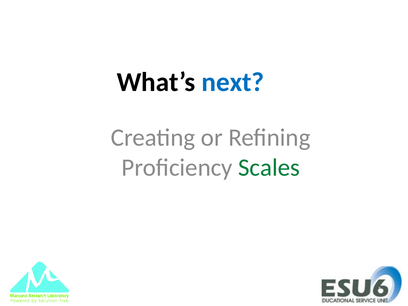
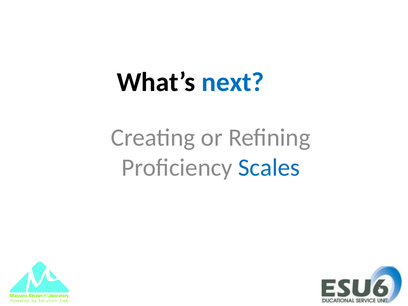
Scales colour: green -> blue (269, 168)
